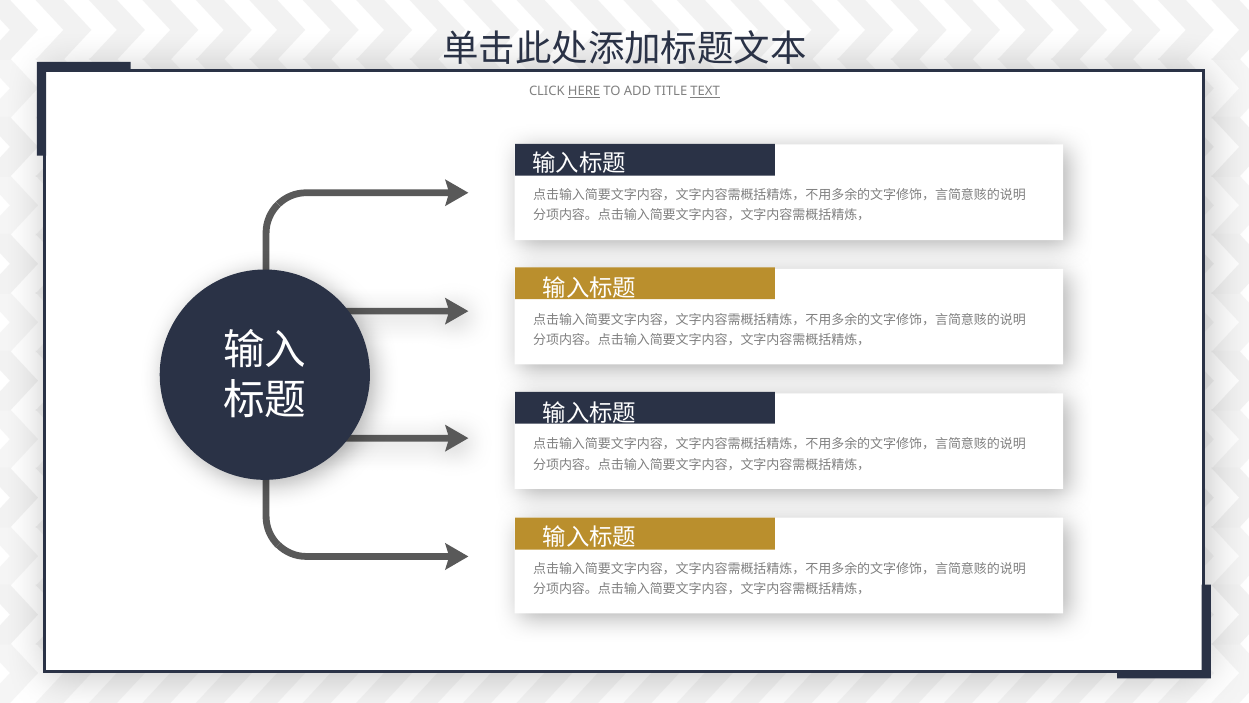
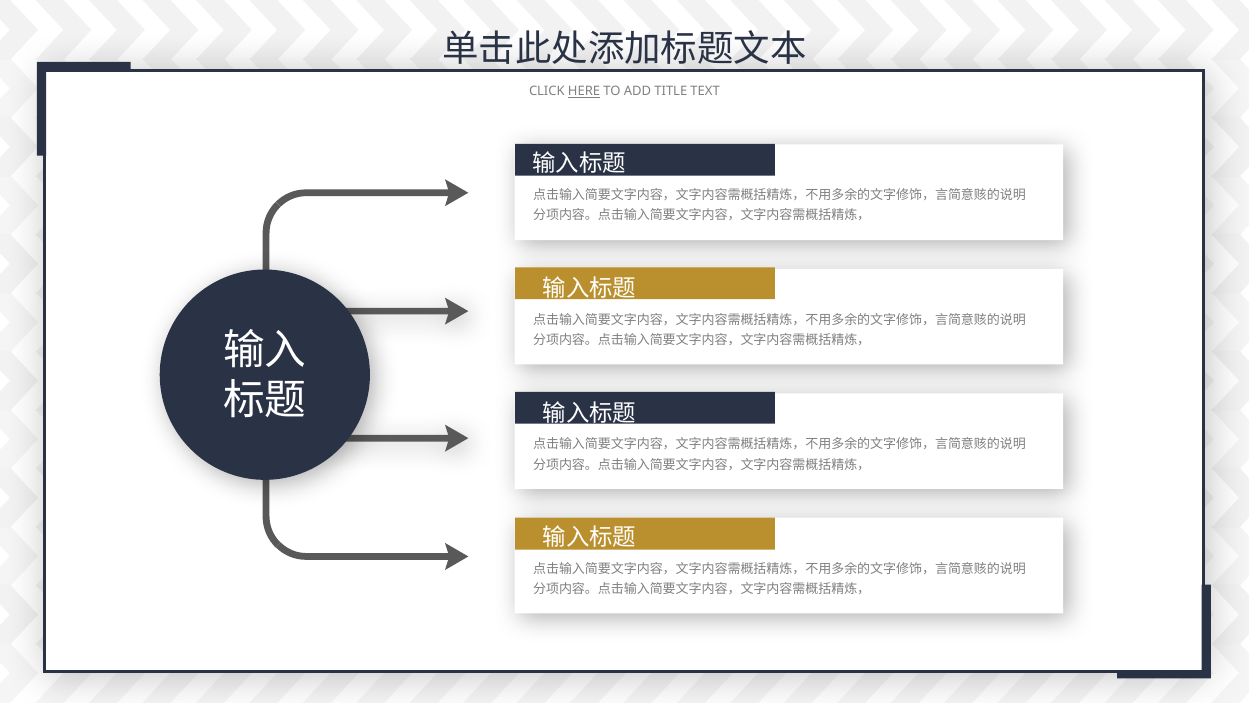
TEXT underline: present -> none (705, 91)
